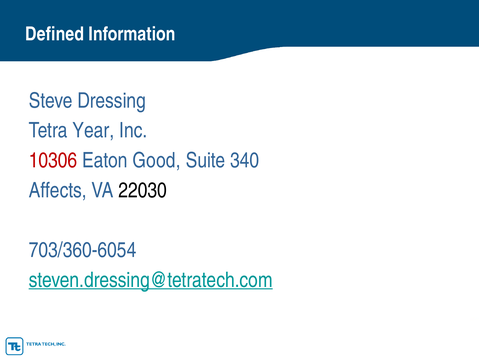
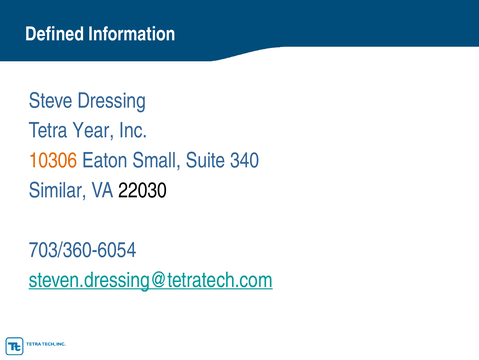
10306 colour: red -> orange (53, 160)
Good: Good -> Small (157, 160)
Affects: Affects -> Similar (58, 190)
